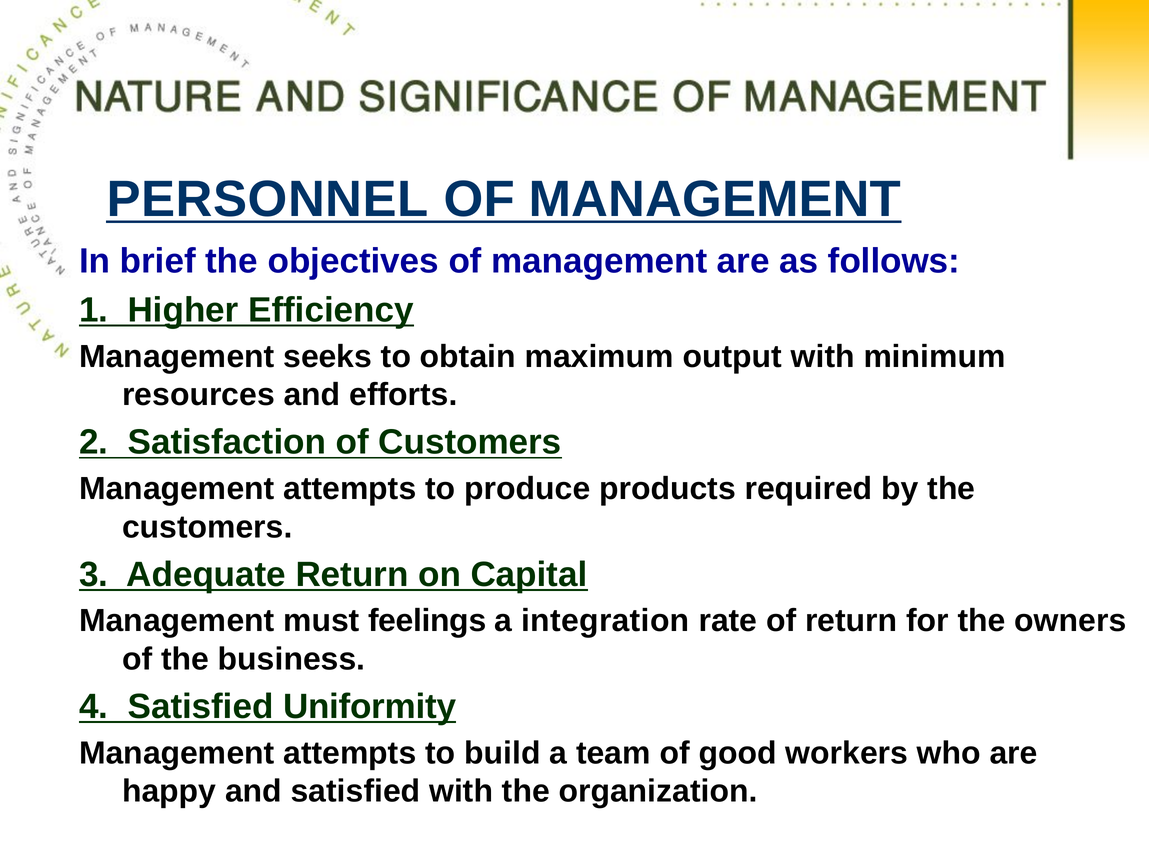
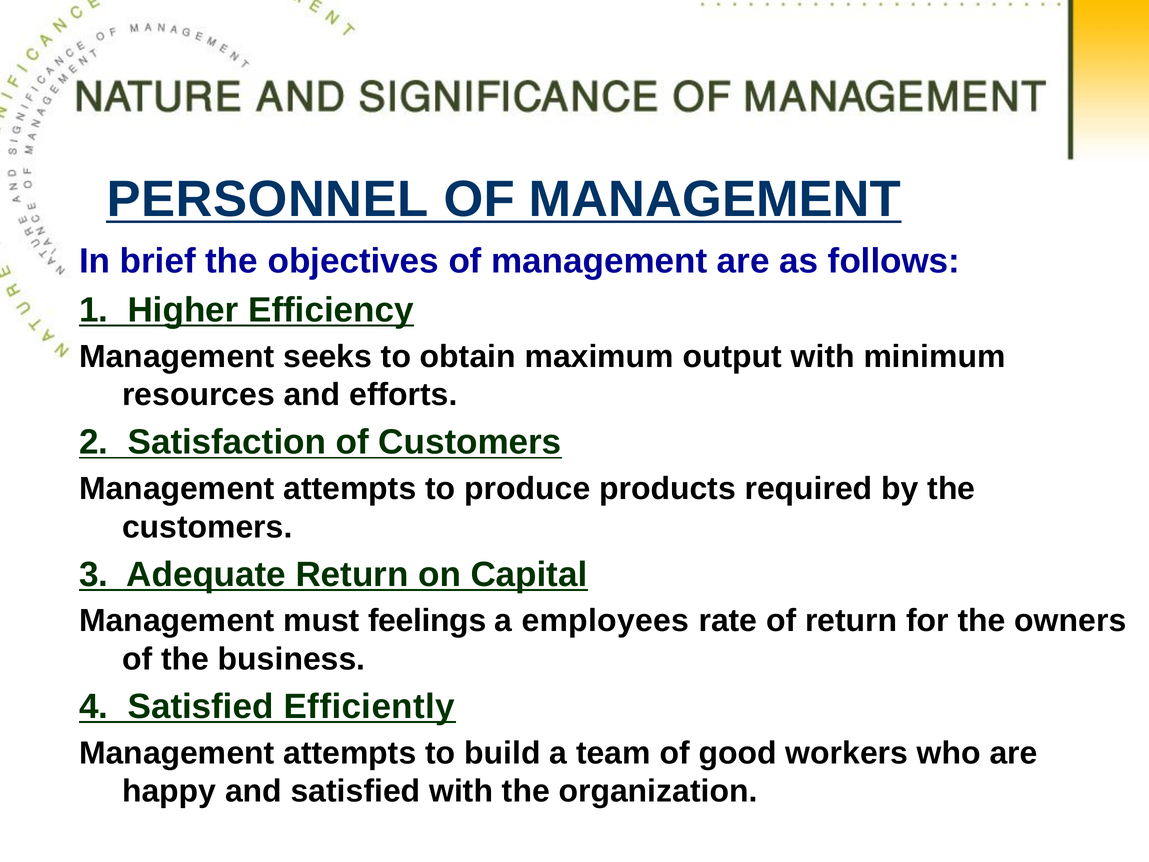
integration: integration -> employees (605, 621)
Uniformity: Uniformity -> Efficiently (369, 706)
